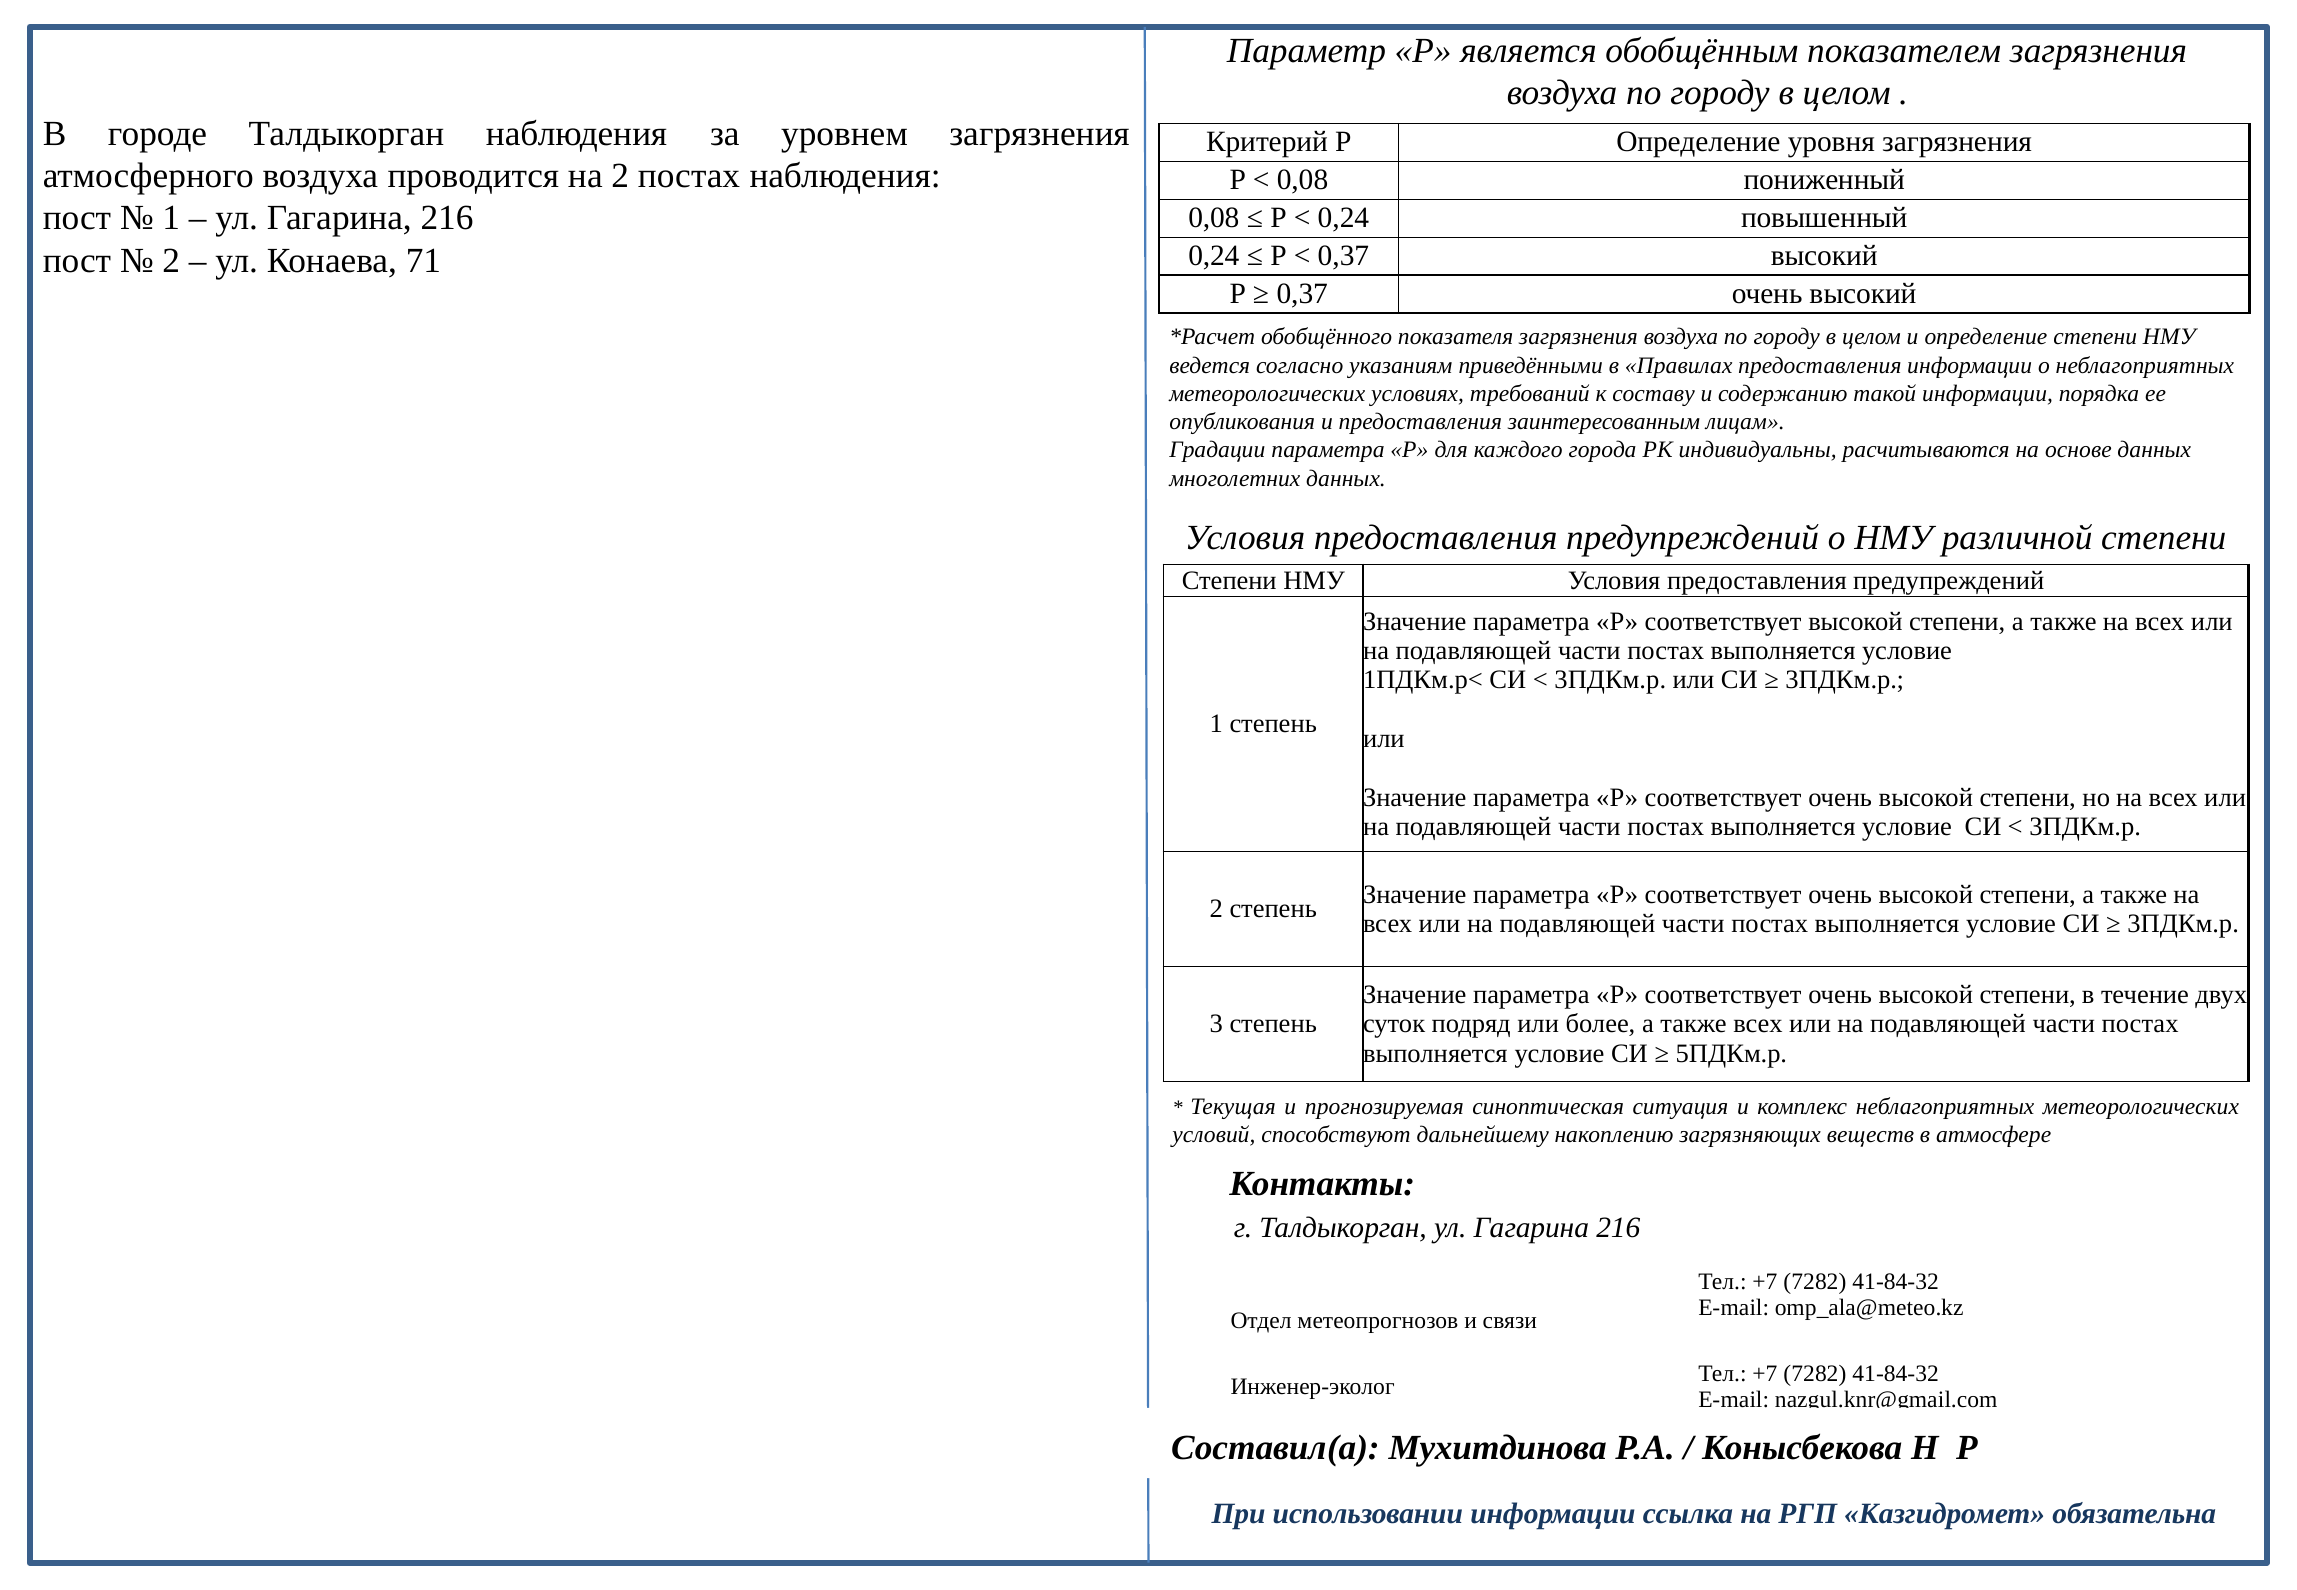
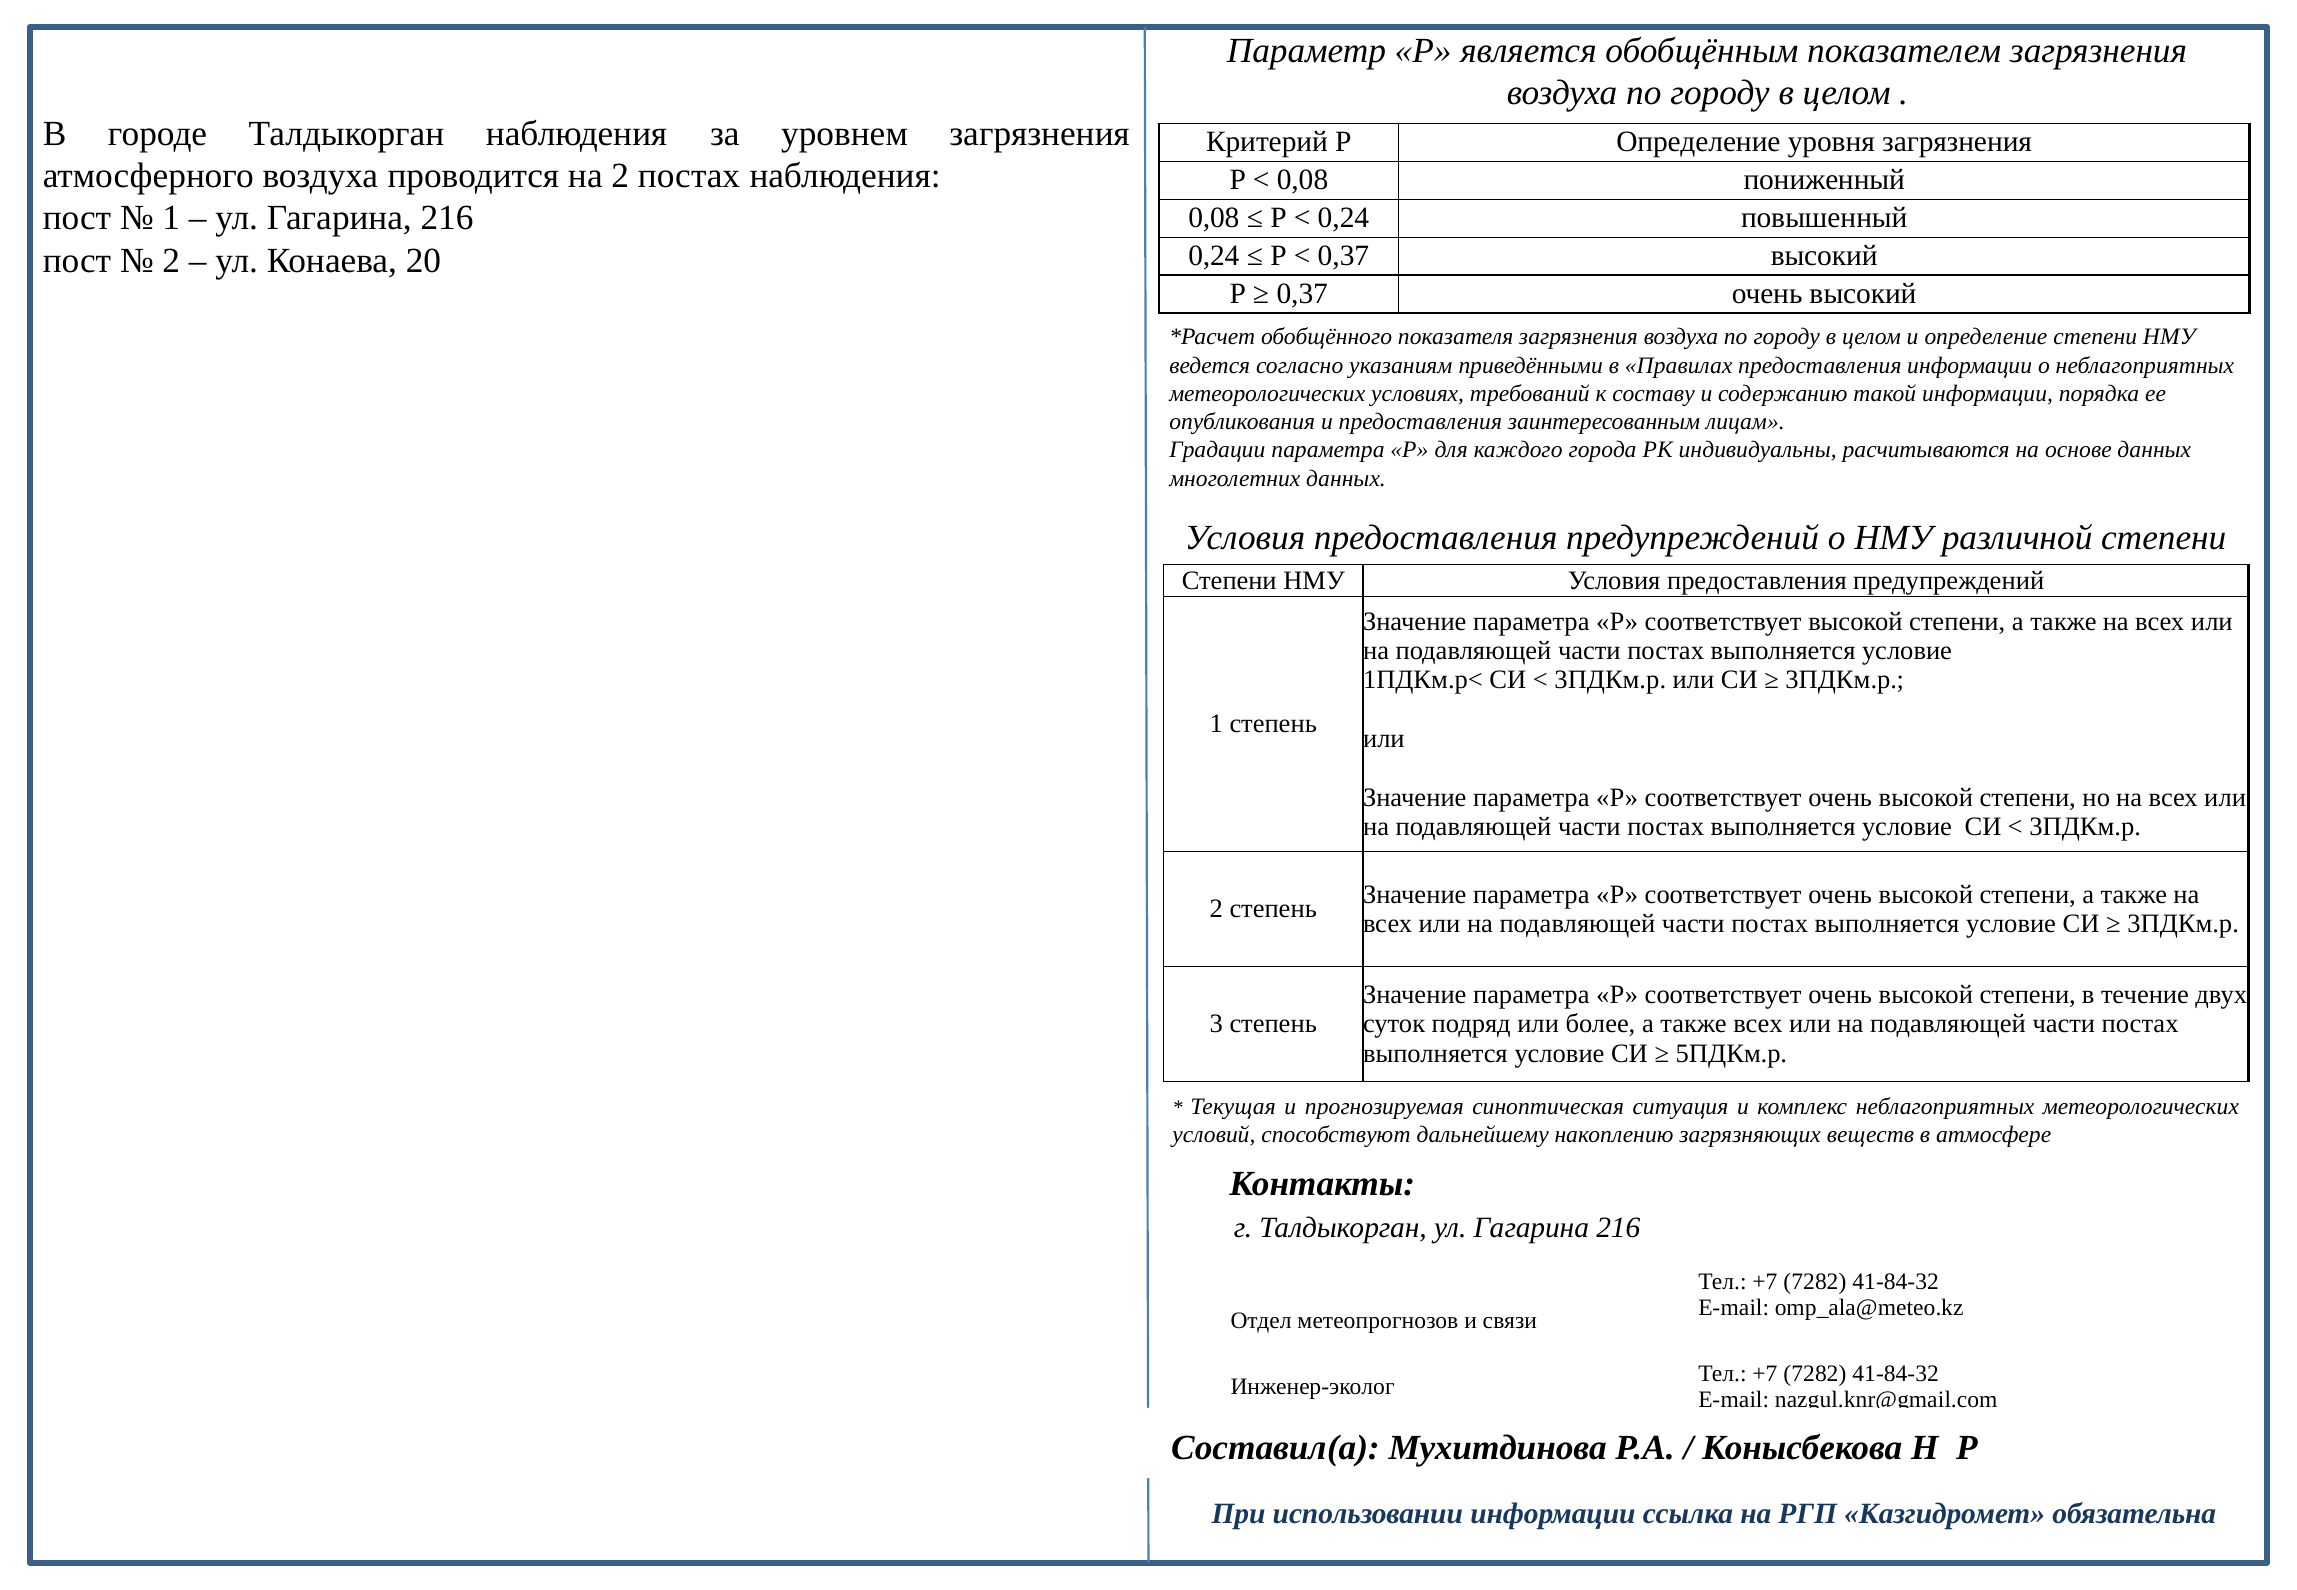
71: 71 -> 20 (423, 261)
